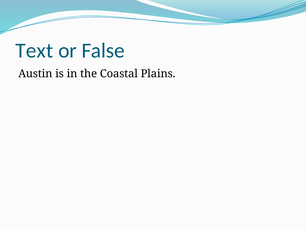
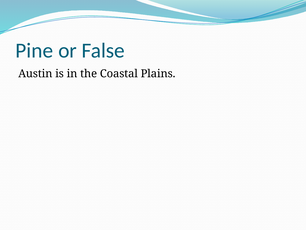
Text: Text -> Pine (34, 51)
